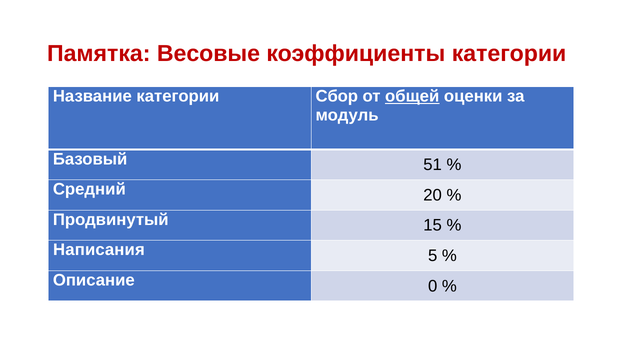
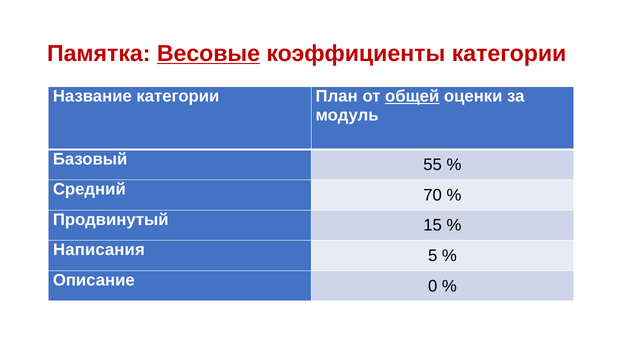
Весовые underline: none -> present (208, 54)
Сбор: Сбор -> План (337, 96)
51: 51 -> 55 (433, 165)
20: 20 -> 70 (433, 195)
